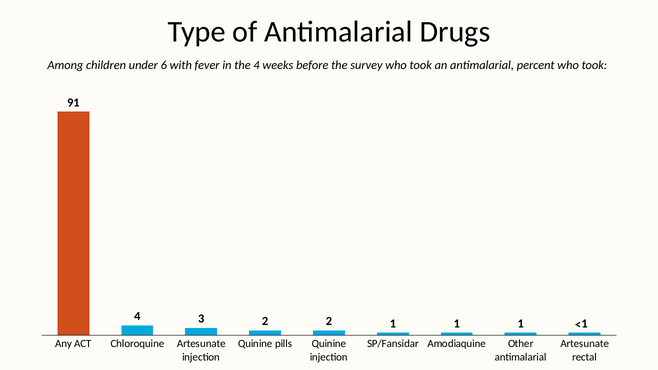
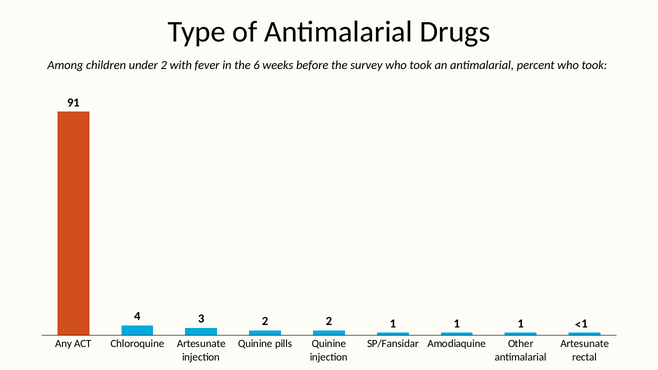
under 6: 6 -> 2 (164, 65)
the 4: 4 -> 6 (257, 65)
